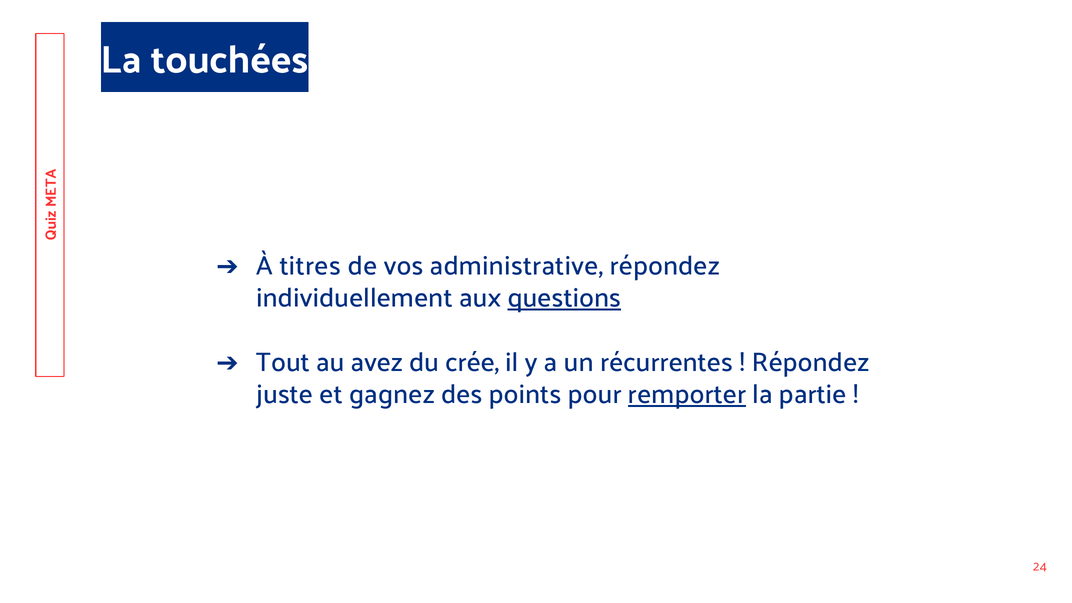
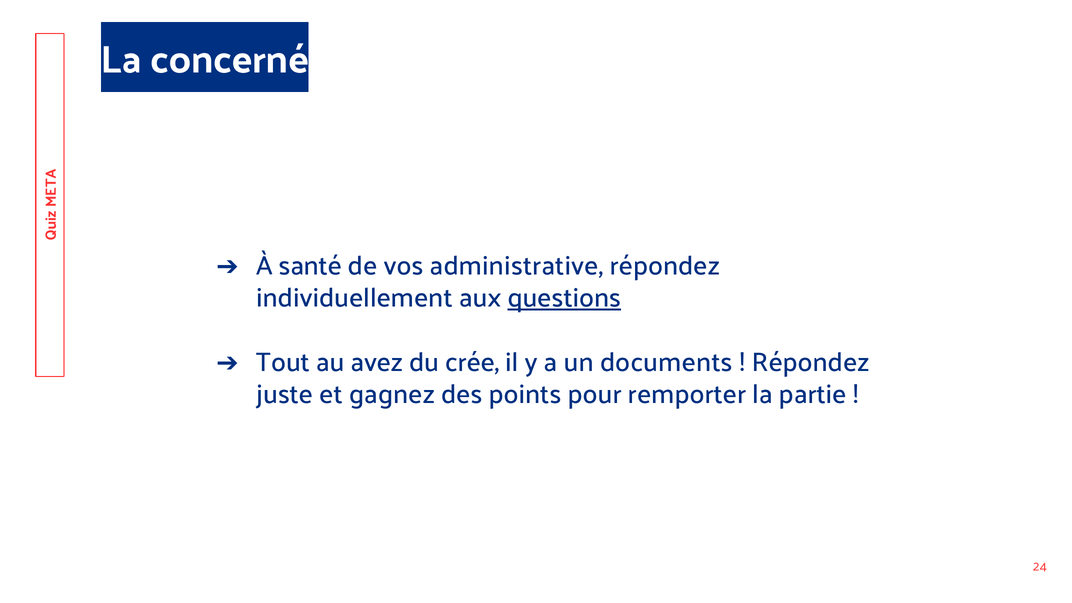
touchées: touchées -> concerné (230, 60)
titres: titres -> santé (310, 266)
récurrentes: récurrentes -> documents (666, 362)
remporter underline: present -> none (687, 394)
